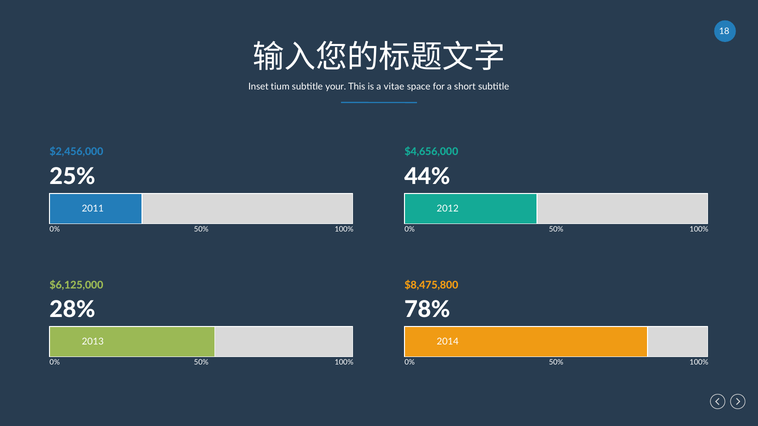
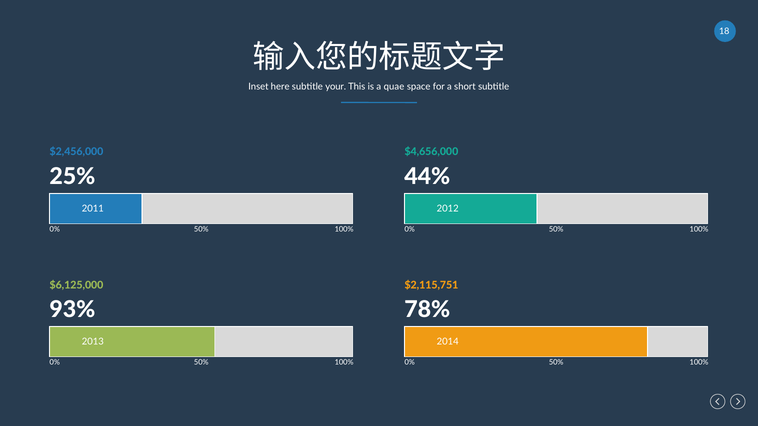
tium: tium -> here (280, 87)
vitae: vitae -> quae (394, 87)
$8,475,800: $8,475,800 -> $2,115,751 (431, 285)
28%: 28% -> 93% (72, 310)
